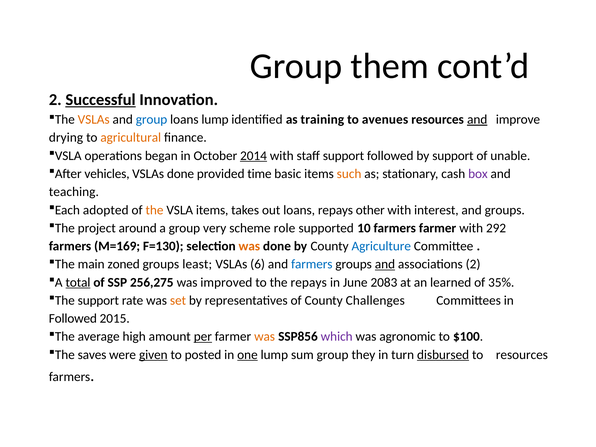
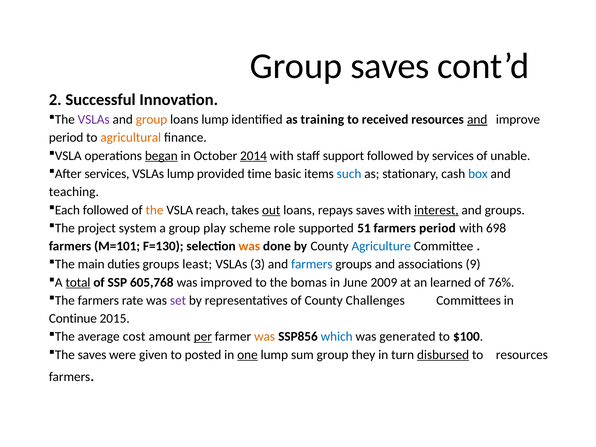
Group them: them -> saves (390, 66)
Successful underline: present -> none (101, 100)
VSLAs colour: orange -> purple (94, 120)
group colour: blue -> orange (152, 120)
avenues: avenues -> received (385, 120)
drying: drying -> period (66, 138)
began underline: none -> present (161, 156)
by support: support -> services (453, 156)
vehicles: vehicles -> services (107, 174)
VSLAs done: done -> lump (181, 174)
such colour: orange -> blue (349, 174)
box colour: purple -> blue (478, 174)
adopted: adopted -> followed (106, 210)
VSLA items: items -> reach (212, 210)
out underline: none -> present (271, 210)
repays other: other -> saves (370, 210)
interest underline: none -> present (436, 210)
around: around -> system (138, 228)
very: very -> play (215, 228)
10: 10 -> 51 (364, 228)
farmers farmer: farmer -> period (437, 228)
292: 292 -> 698 (496, 228)
M=169: M=169 -> M=101 (117, 246)
zoned: zoned -> duties (124, 264)
6: 6 -> 3 (258, 264)
and underline: present -> none (385, 264)
associations 2: 2 -> 9 (473, 264)
256,275: 256,275 -> 605,768 (152, 282)
the repays: repays -> bomas (309, 282)
2083: 2083 -> 2009 (384, 282)
35%: 35% -> 76% (501, 282)
support: support -> farmers (98, 300)
set colour: orange -> purple (178, 300)
Followed: Followed -> Continue (73, 319)
high: high -> cost (134, 337)
which colour: purple -> blue (337, 337)
agronomic: agronomic -> generated (407, 337)
given underline: present -> none (153, 355)
